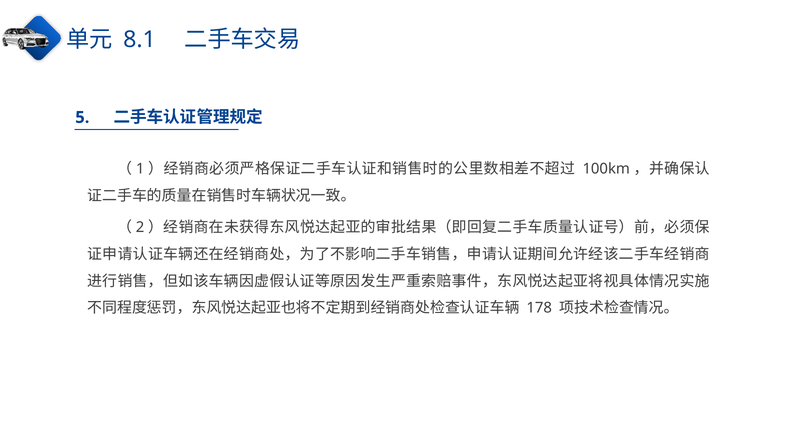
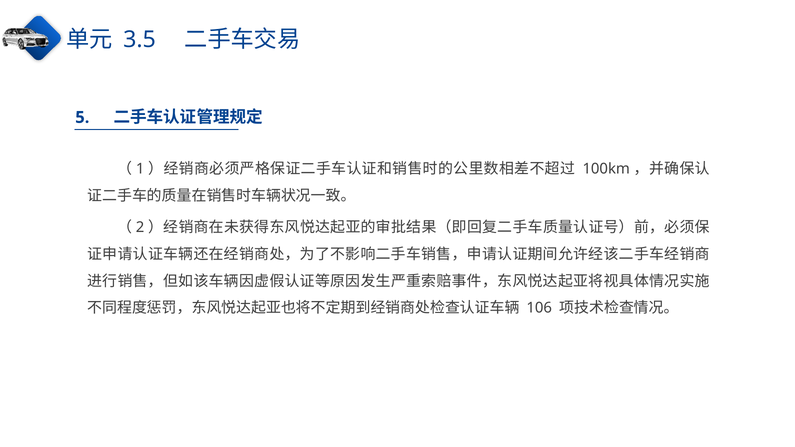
8.1: 8.1 -> 3.5 (139, 39)
178: 178 -> 106 (539, 308)
